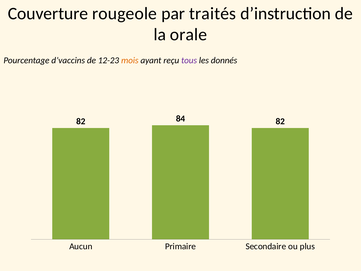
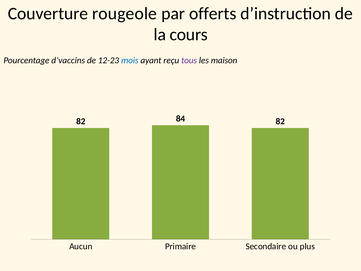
traités: traités -> offerts (213, 14)
orale: orale -> cours (189, 35)
mois colour: orange -> blue (130, 60)
donnés: donnés -> maison (224, 60)
